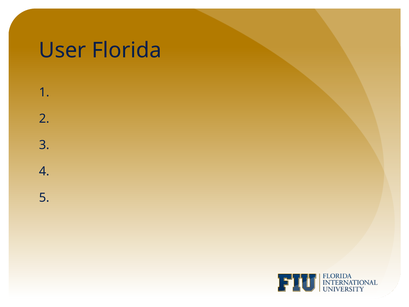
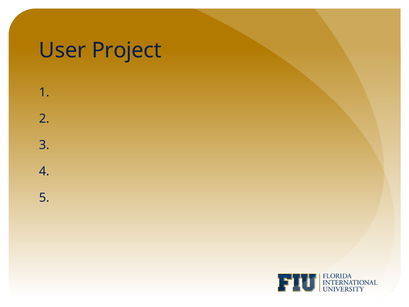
Florida: Florida -> Project (127, 50)
